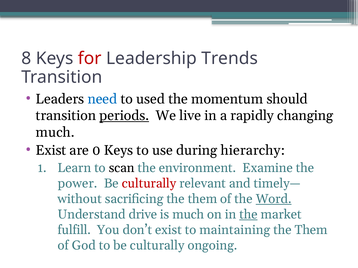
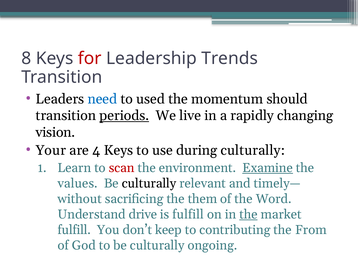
much: much -> vision (55, 132)
Exist: Exist -> Your (51, 151)
0: 0 -> 4 (96, 151)
during hierarchy: hierarchy -> culturally (253, 151)
scan colour: black -> red (122, 168)
Examine underline: none -> present (268, 168)
power: power -> values (78, 184)
culturally colour: red -> black (149, 184)
Word underline: present -> none (274, 199)
is much: much -> fulfill (188, 215)
don’t exist: exist -> keep (168, 230)
maintaining: maintaining -> contributing (235, 230)
Them: Them -> From (311, 230)
